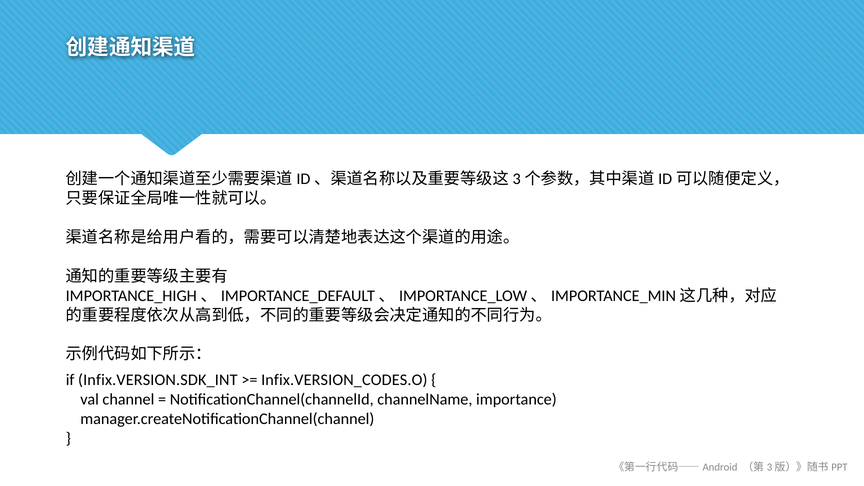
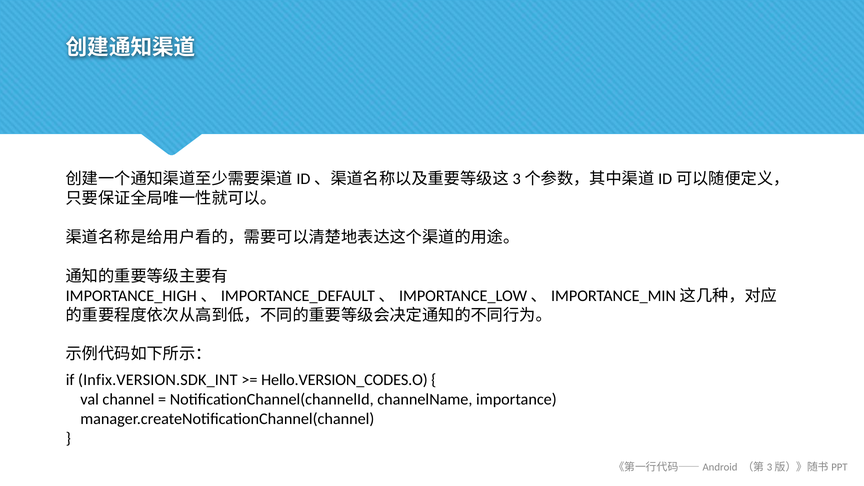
Infix.VERSION_CODES.O: Infix.VERSION_CODES.O -> Hello.VERSION_CODES.O (344, 380)
